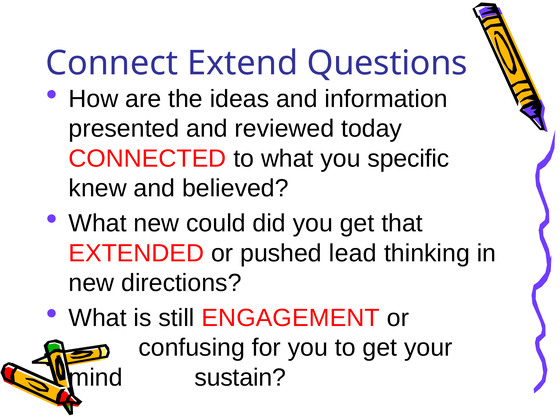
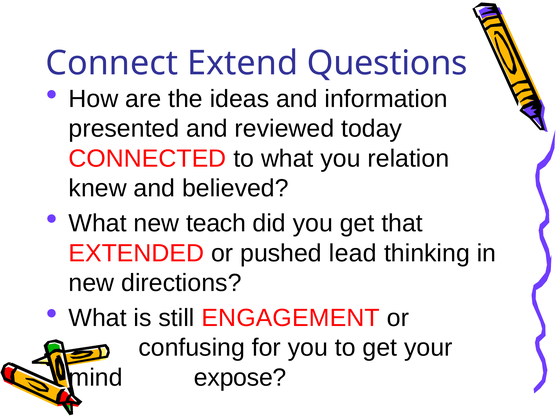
specific: specific -> relation (408, 159)
could: could -> teach (216, 223)
sustain: sustain -> expose (240, 378)
